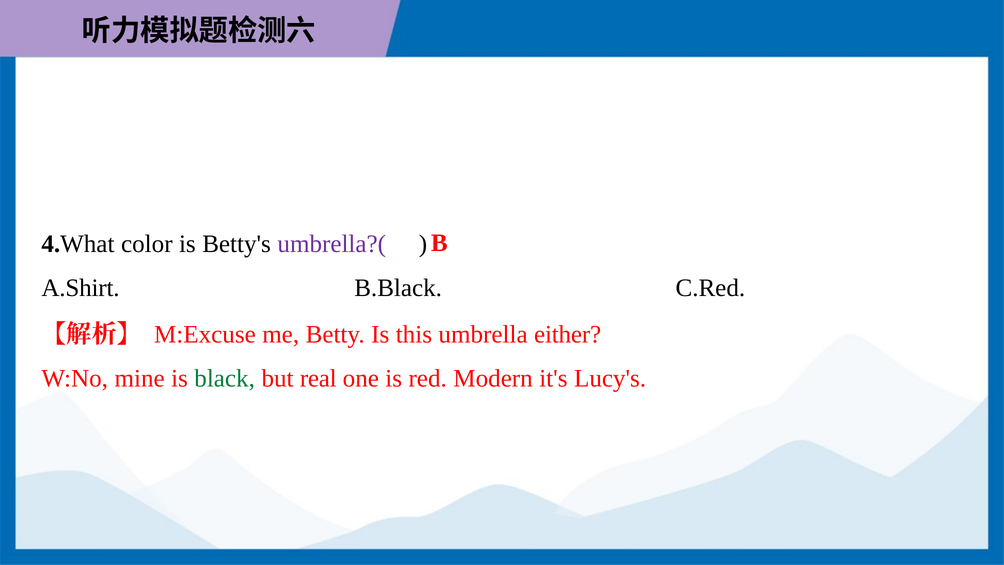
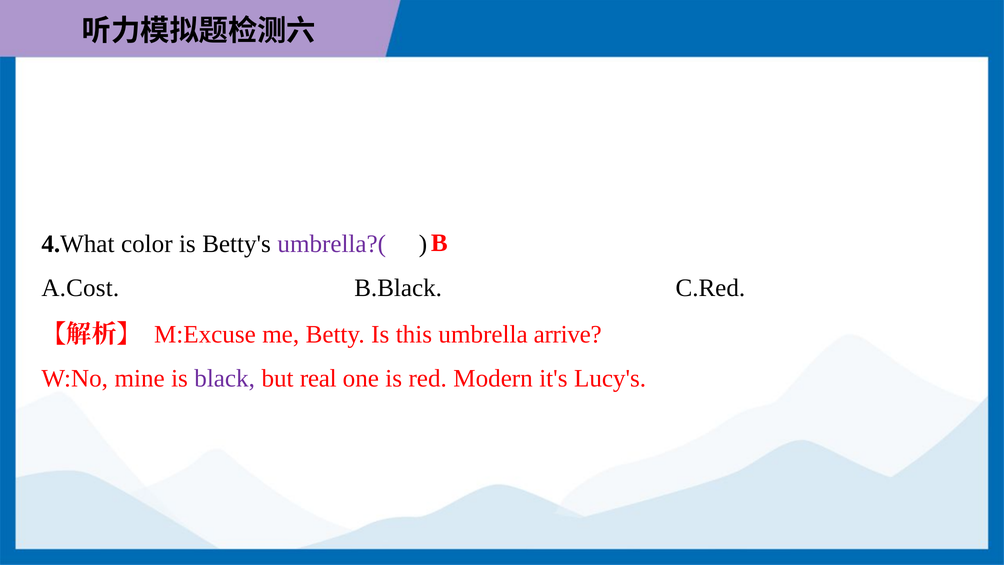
A.Shirt: A.Shirt -> A.Cost (80, 288)
either: either -> arrive (568, 335)
black colour: green -> purple (225, 378)
